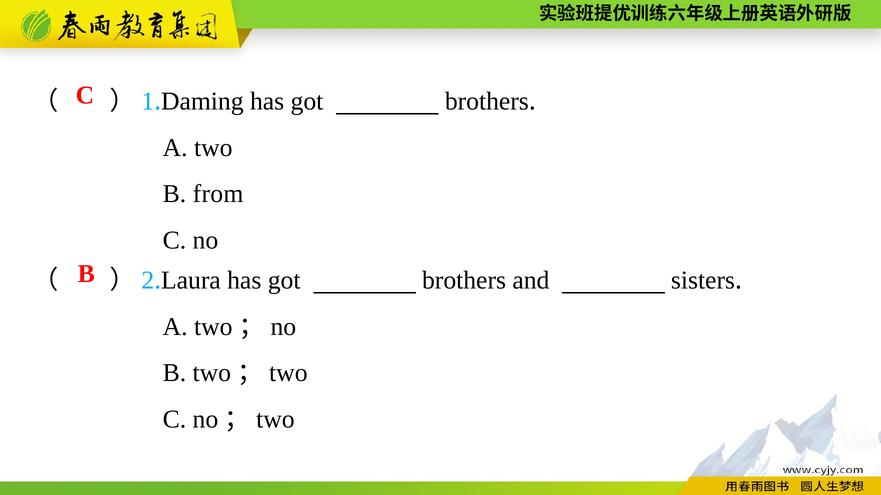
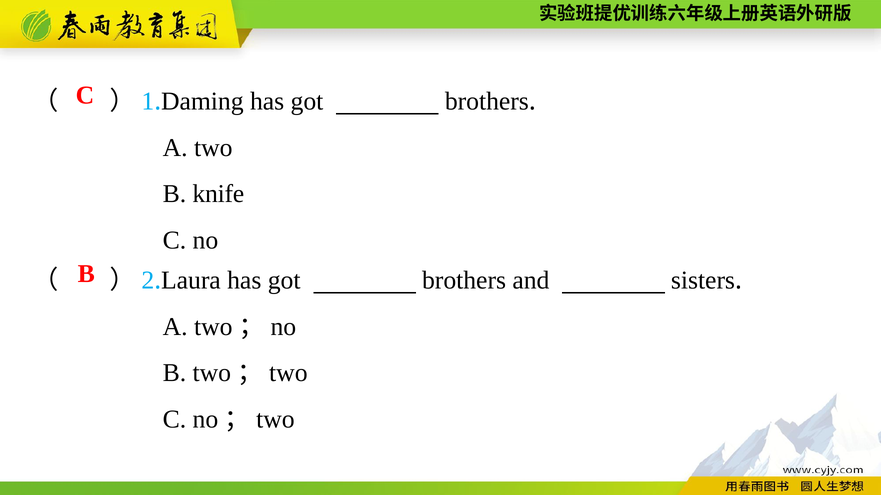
from: from -> knife (218, 194)
